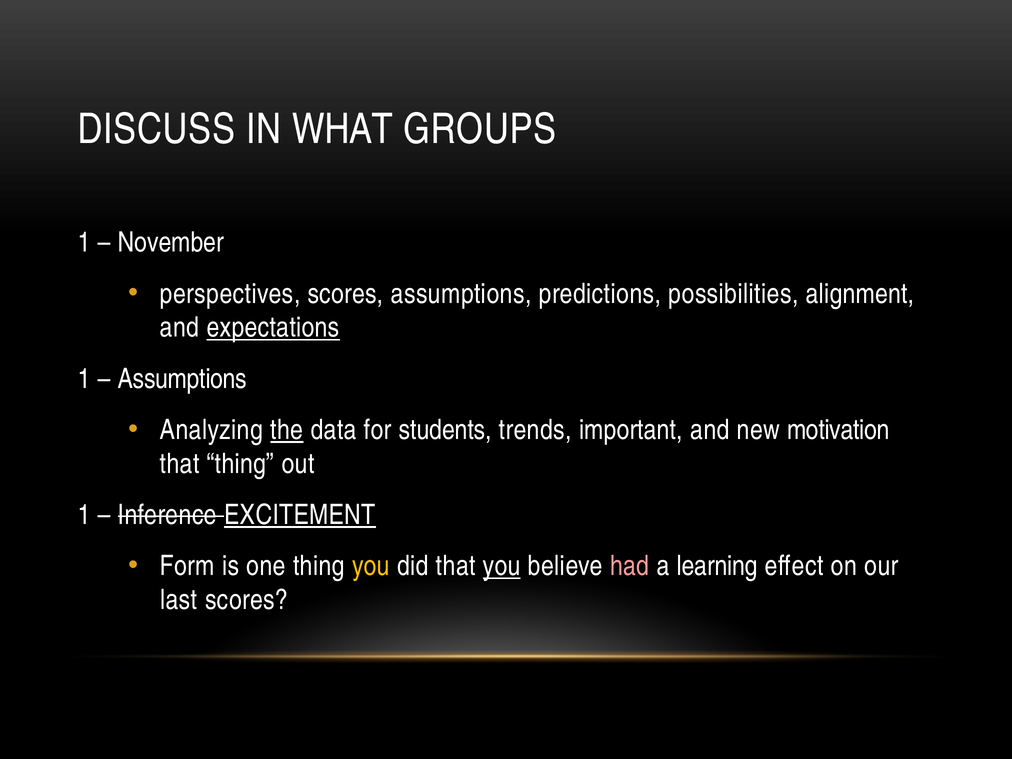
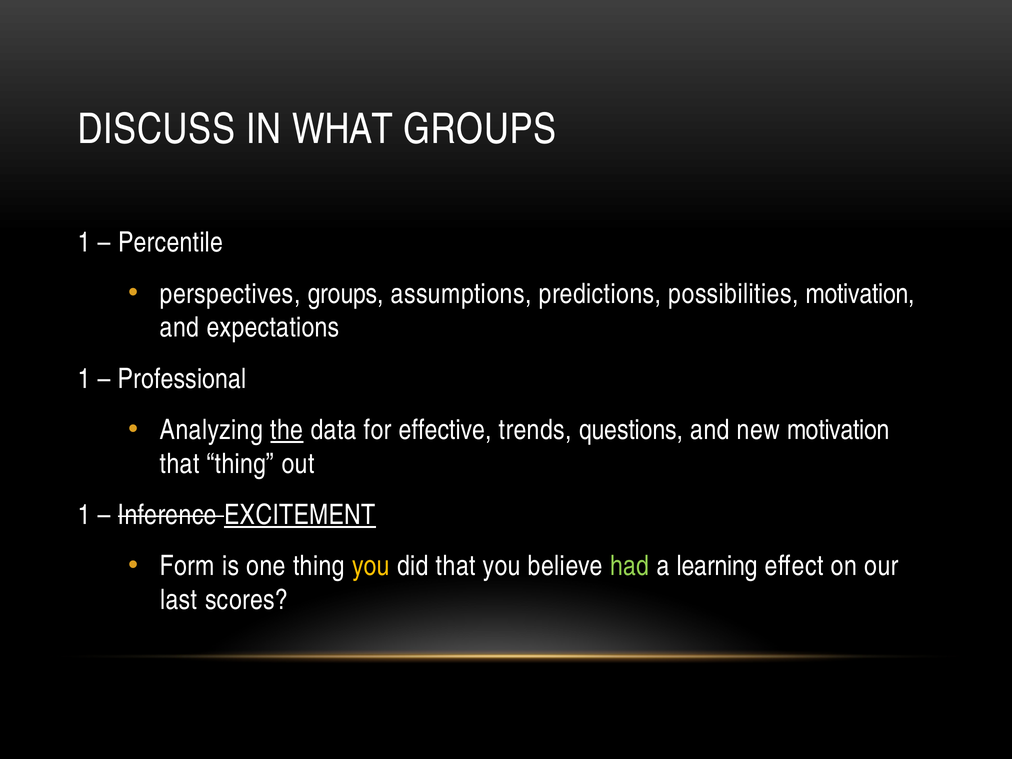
November: November -> Percentile (171, 243)
perspectives scores: scores -> groups (346, 294)
possibilities alignment: alignment -> motivation (860, 294)
expectations underline: present -> none (273, 328)
Assumptions: Assumptions -> Professional (182, 379)
students: students -> effective (445, 430)
important: important -> questions (631, 430)
you underline: present -> none (502, 566)
had colour: pink -> light green (630, 566)
